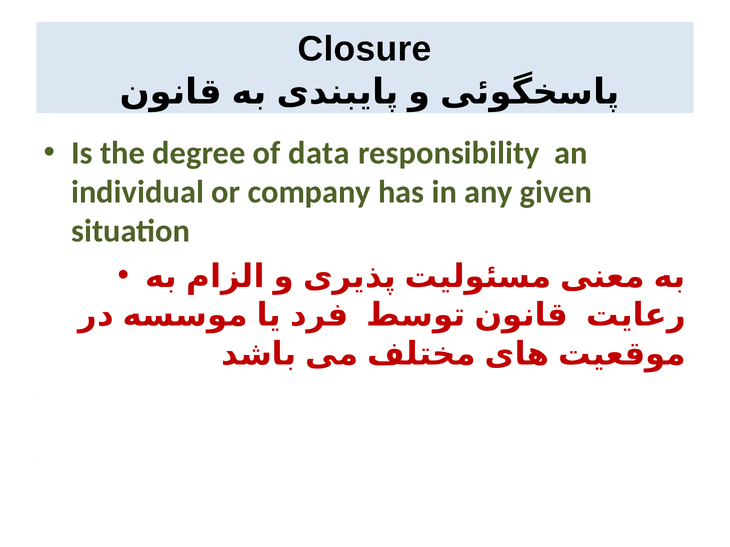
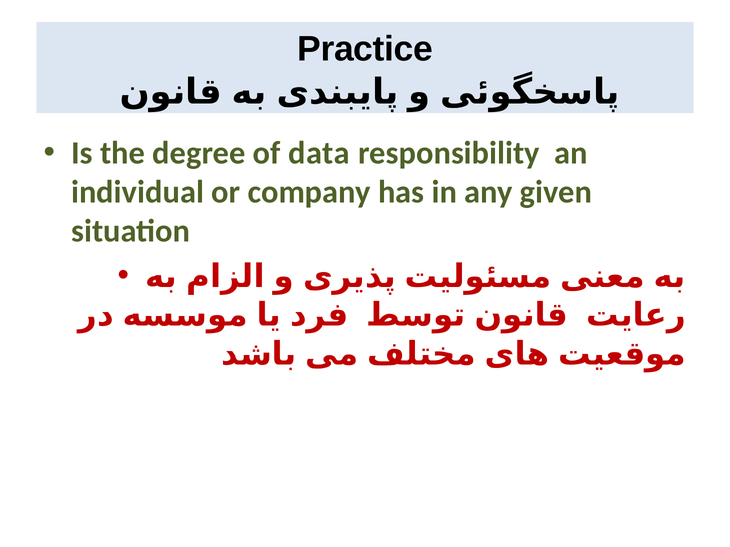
Closure: Closure -> Practice (365, 49)
